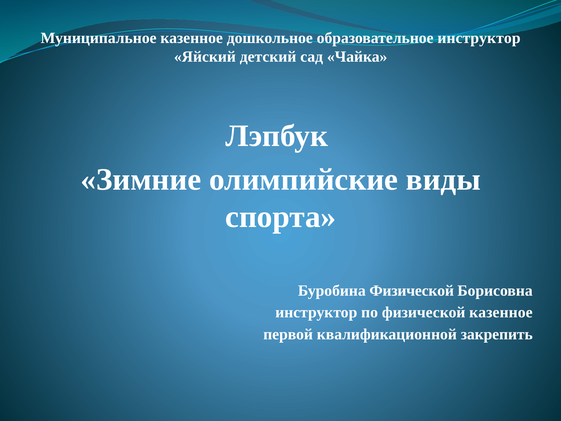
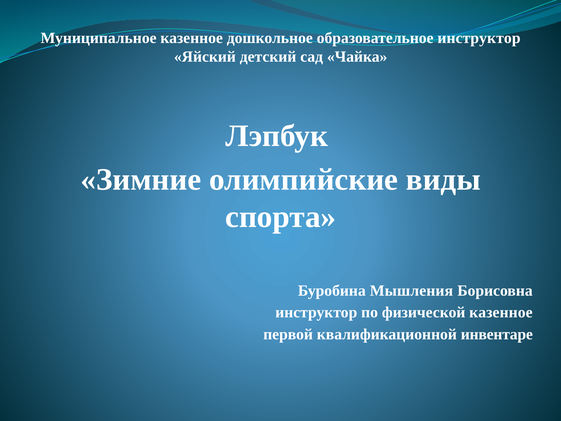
Буробина Физической: Физической -> Мышления (411, 290)
закрепить: закрепить -> инвентаре (497, 334)
